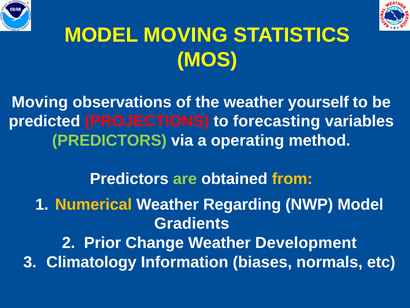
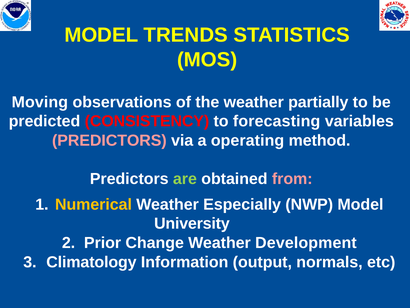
MODEL MOVING: MOVING -> TRENDS (186, 35)
yourself: yourself -> partially (318, 102)
PROJECTIONS: PROJECTIONS -> CONSISTENCY (147, 121)
PREDICTORS colour: light green -> pink (109, 140)
from colour: yellow -> pink (292, 179)
Regarding: Regarding -> Especially (242, 204)
Gradients: Gradients -> University (192, 223)
biases: biases -> output (262, 262)
